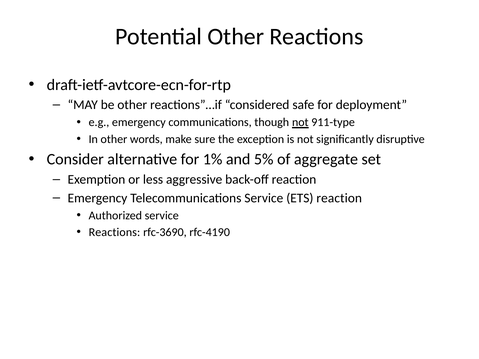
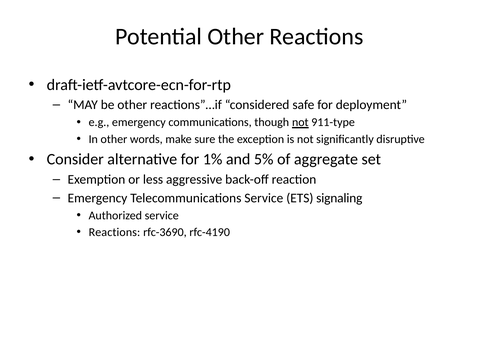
ETS reaction: reaction -> signaling (339, 198)
